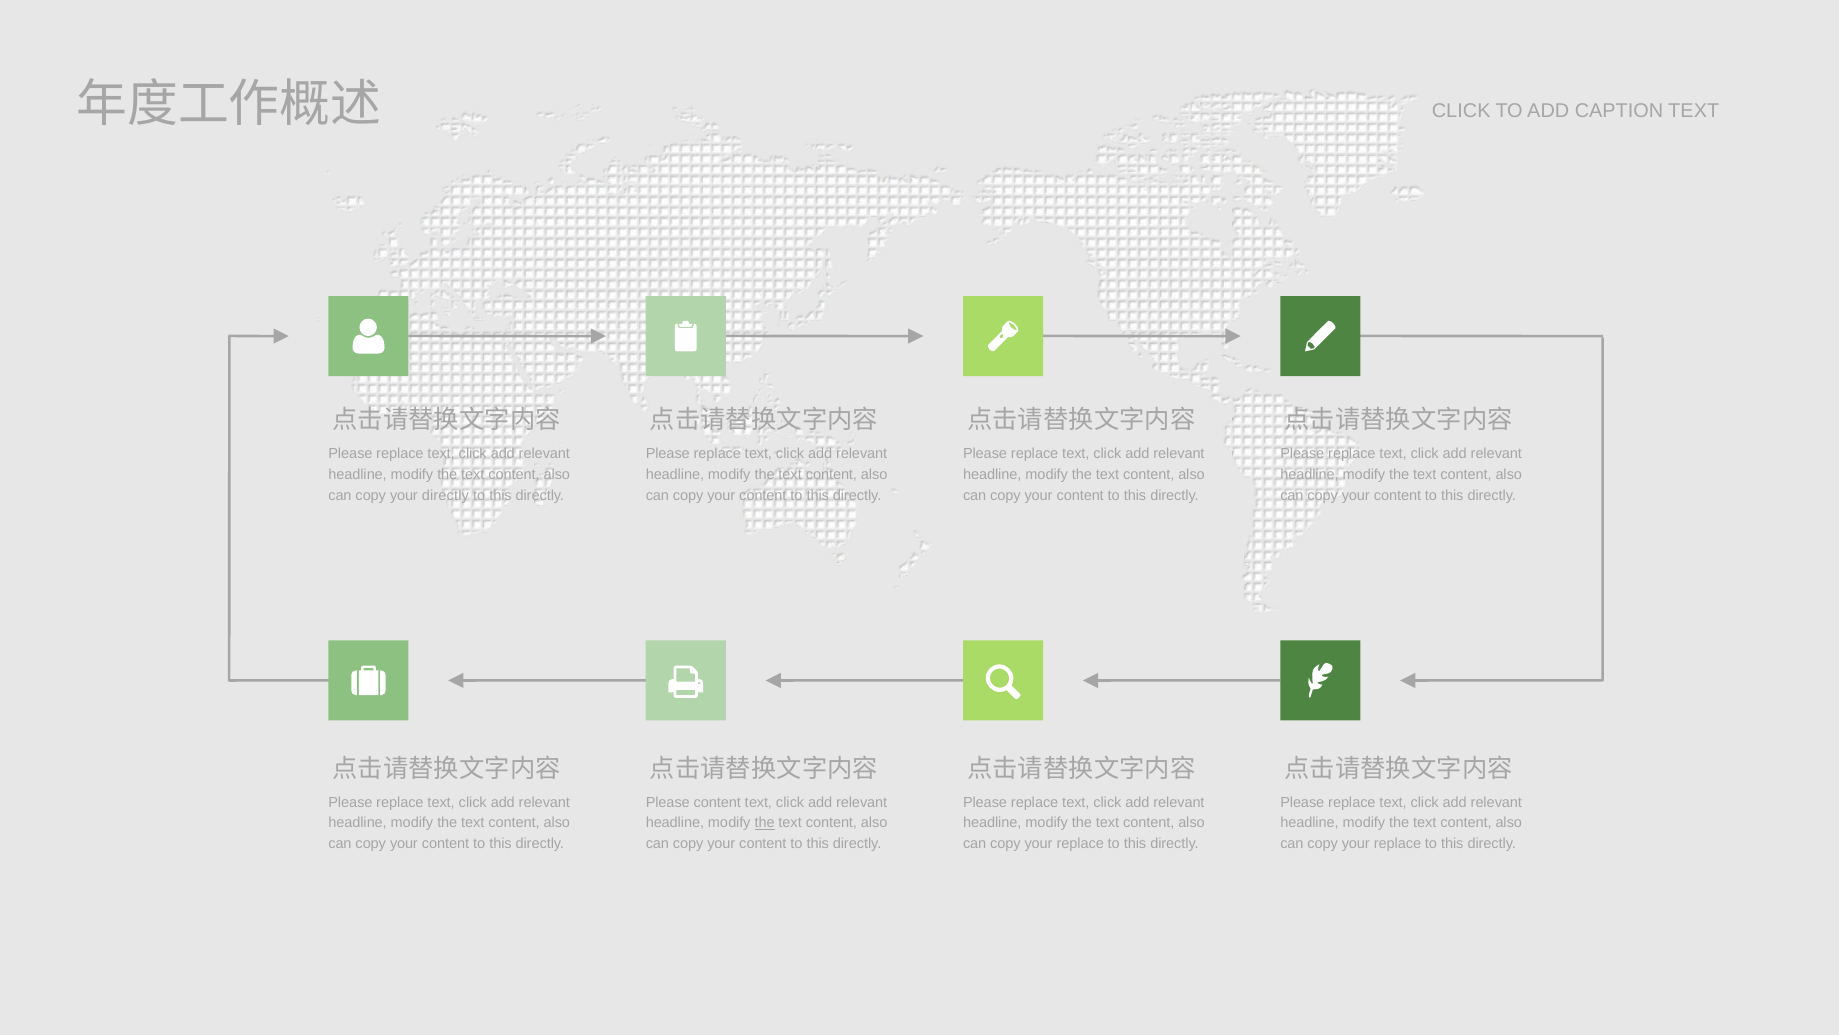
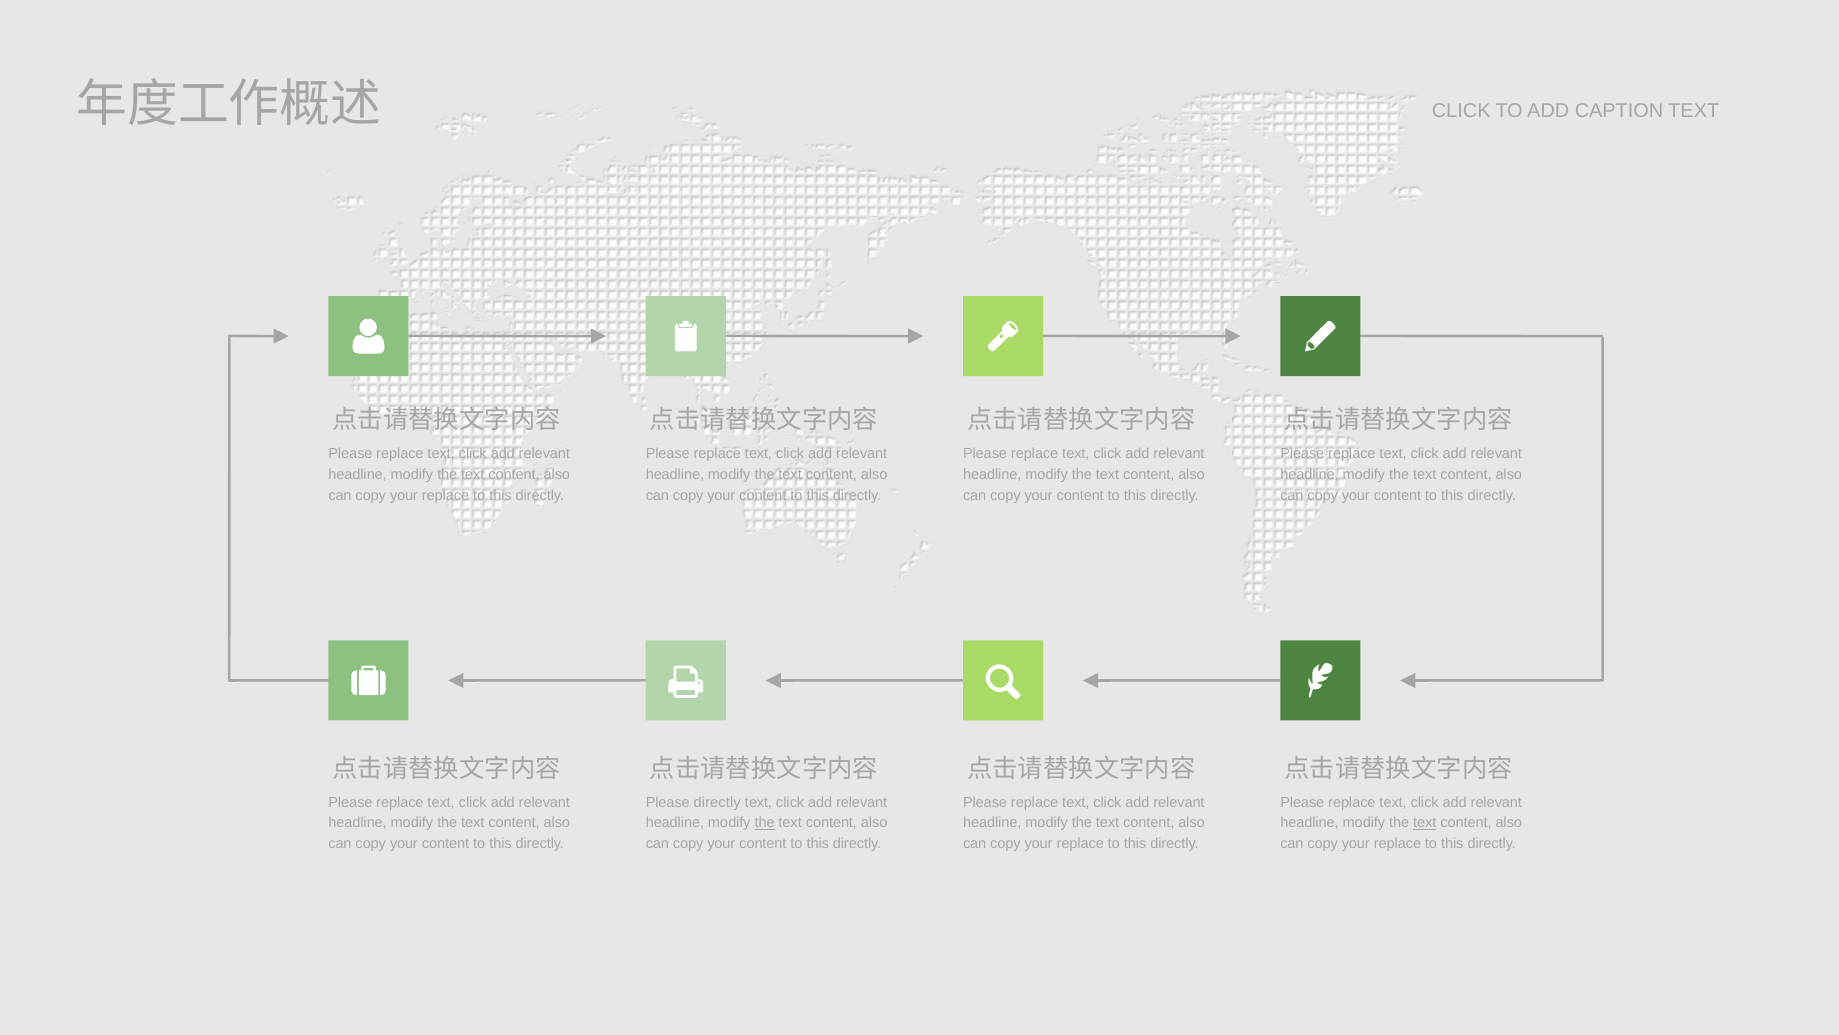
directly: directly -> replace (446, 495)
Please content: content -> directly (717, 802)
text underline: none -> present (1425, 823)
